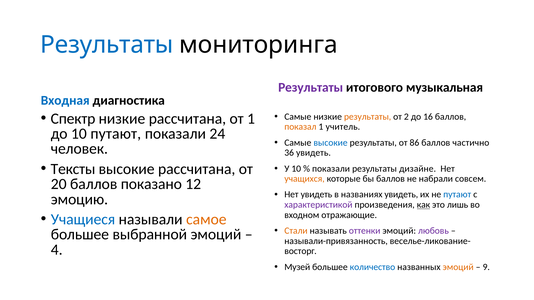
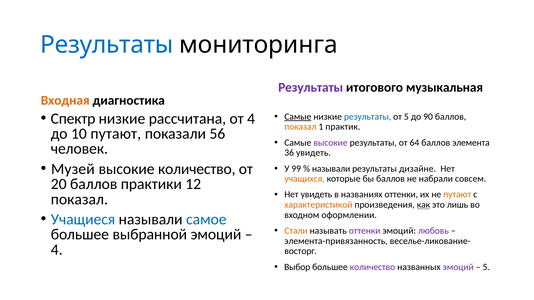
Входная colour: blue -> orange (65, 100)
от 1: 1 -> 4 (251, 119)
Самые underline: none -> present (298, 117)
результаты colour: orange -> blue (368, 117)
от 2: 2 -> 5 (406, 117)
16: 16 -> 90 (428, 117)
учитель: учитель -> практик (343, 127)
24: 24 -> 56 (217, 134)
высокие colour: blue -> purple (331, 143)
86: 86 -> 64 (414, 143)
частично: частично -> элемента (471, 143)
Тексты: Тексты -> Музей (73, 169)
высокие рассчитана: рассчитана -> количество (197, 169)
У 10: 10 -> 99 (296, 169)
показали: показали -> называли (331, 169)
показано: показано -> практики (151, 184)
названиях увидеть: увидеть -> оттенки (401, 195)
путают colour: blue -> orange (457, 195)
эмоцию: эмоцию -> показал (79, 199)
характеристикой colour: purple -> orange (318, 205)
отражающие: отражающие -> оформлении (349, 215)
самое colour: orange -> blue (206, 220)
называли-привязанность: называли-привязанность -> элемента-привязанность (336, 241)
Музей: Музей -> Выбор (297, 267)
количество colour: blue -> purple (373, 267)
эмоций colour: orange -> purple (458, 267)
9: 9 -> 5 (486, 267)
